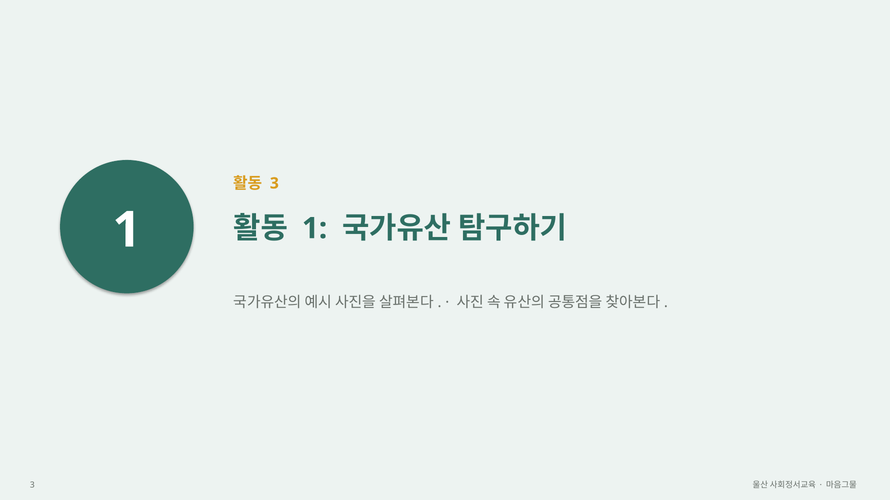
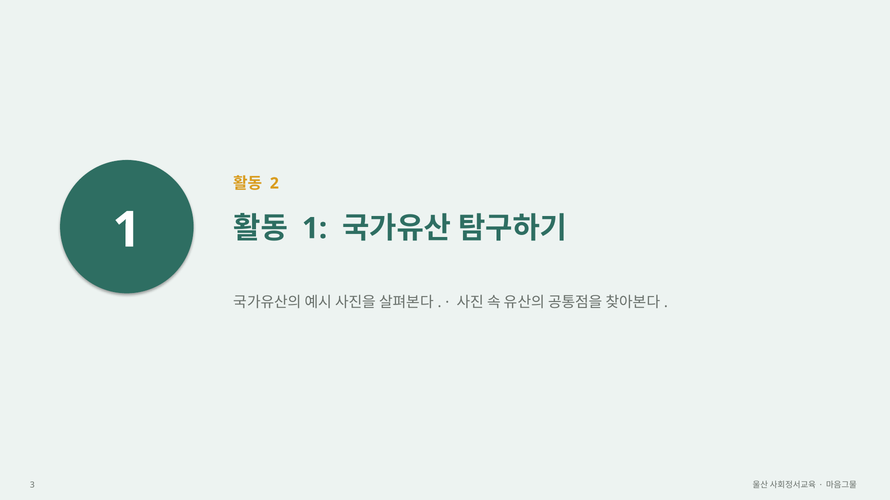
3: 3 -> 2 (274, 184)
